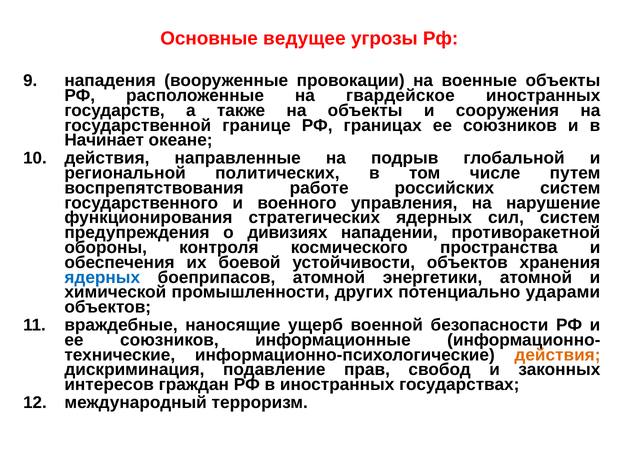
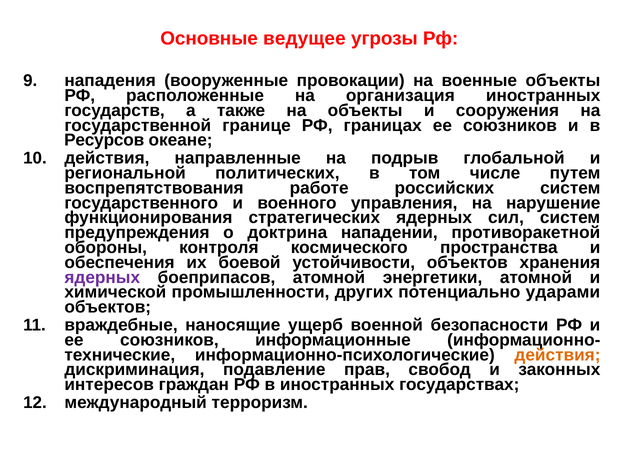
гвардейское: гвардейское -> организация (400, 95)
Начинает: Начинает -> Ресурсов (104, 140)
дивизиях: дивизиях -> доктрина (287, 232)
ядерных colour: blue -> purple (102, 277)
